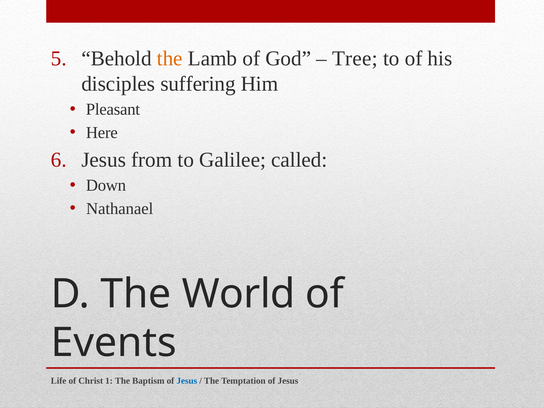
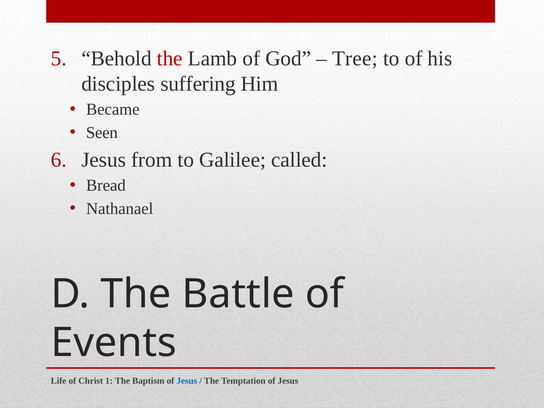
the colour: orange -> red (170, 58)
Pleasant: Pleasant -> Became (113, 109)
Here: Here -> Seen (102, 133)
Down: Down -> Bread (106, 185)
World: World -> Battle (238, 294)
